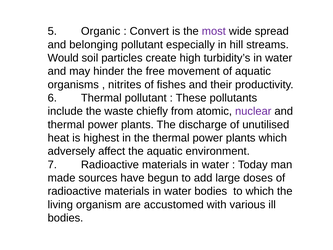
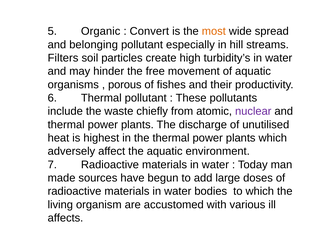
most colour: purple -> orange (214, 31)
Would: Would -> Filters (63, 58)
nitrites: nitrites -> porous (125, 85)
bodies: bodies -> affects (65, 218)
